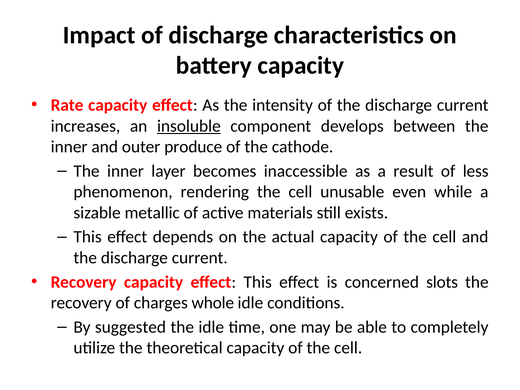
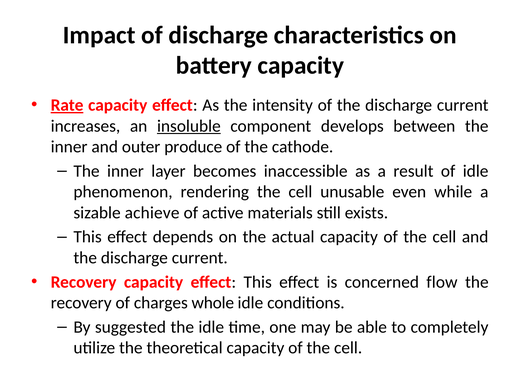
Rate underline: none -> present (67, 105)
of less: less -> idle (476, 171)
metallic: metallic -> achieve (152, 213)
slots: slots -> flow (442, 282)
